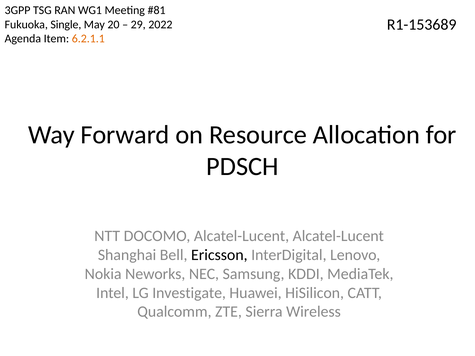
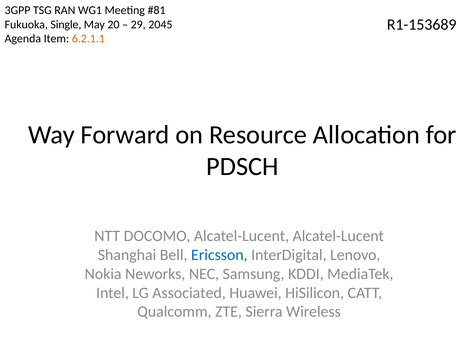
2022: 2022 -> 2045 (160, 25)
Ericsson colour: black -> blue (219, 255)
Investigate: Investigate -> Associated (189, 293)
